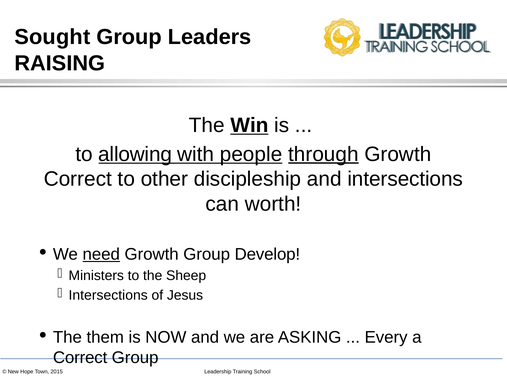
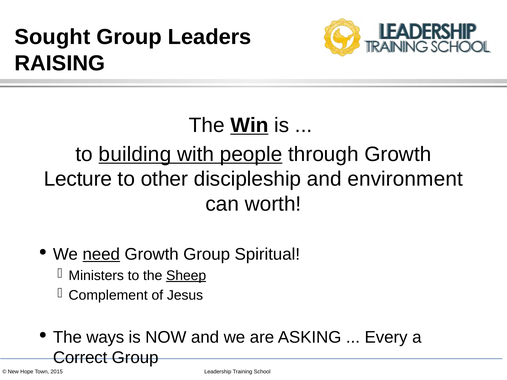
allowing: allowing -> building (135, 154)
through underline: present -> none (323, 154)
Correct: Correct -> Lecture (78, 179)
and intersections: intersections -> environment (405, 179)
Develop: Develop -> Spiritual (267, 255)
Sheep underline: none -> present (186, 276)
Intersections: Intersections -> Complement (108, 295)
them: them -> ways (105, 338)
